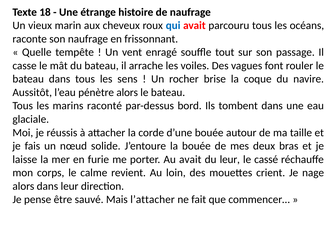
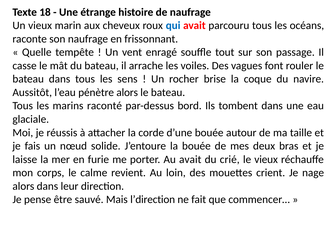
du leur: leur -> crié (230, 159)
le cassé: cassé -> vieux (266, 159)
l’attacher: l’attacher -> l’direction (153, 199)
